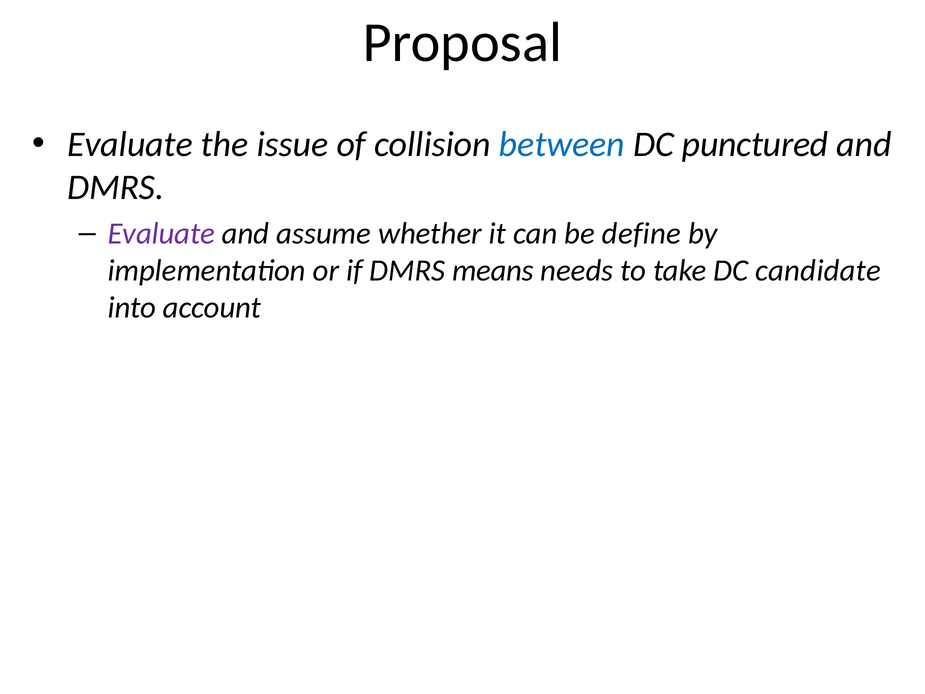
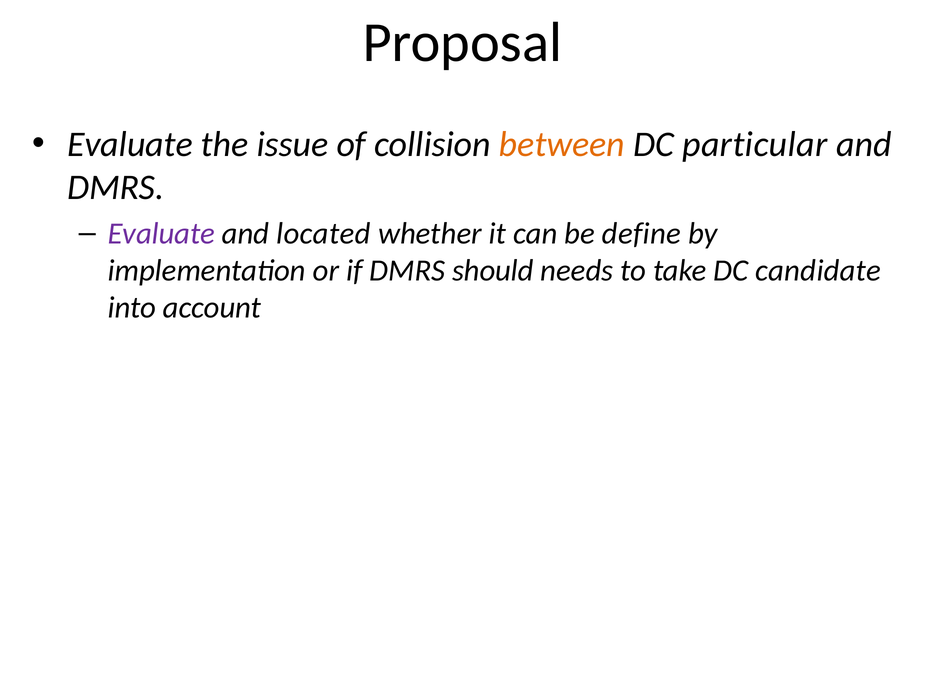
between colour: blue -> orange (562, 144)
punctured: punctured -> particular (755, 144)
assume: assume -> located (323, 233)
means: means -> should (493, 270)
